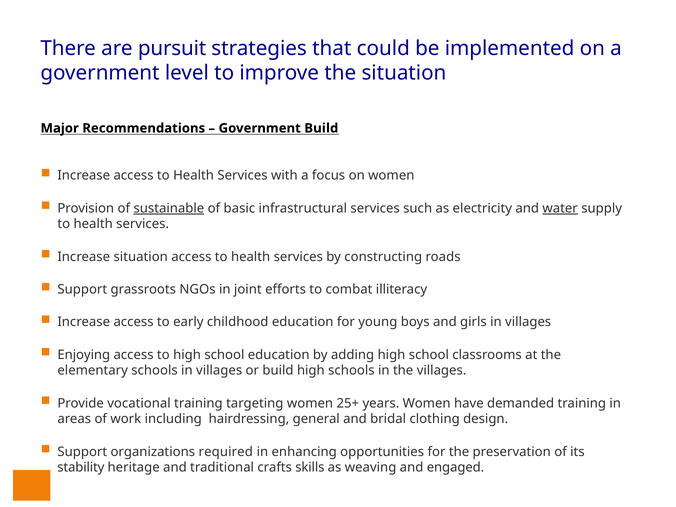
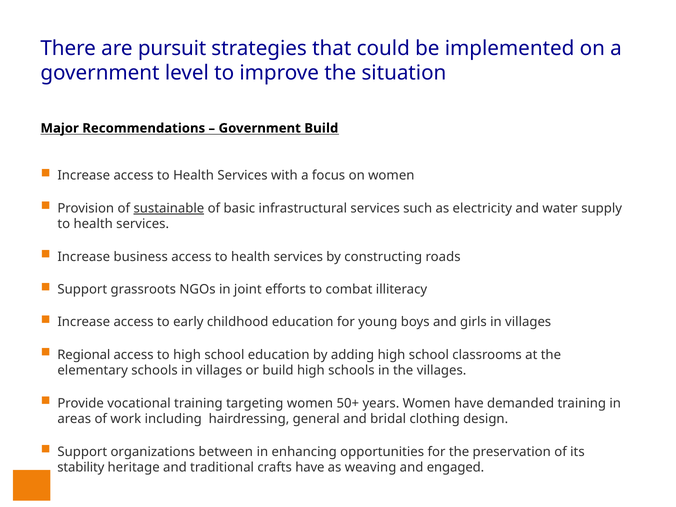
water underline: present -> none (560, 208)
Increase situation: situation -> business (141, 257)
Enjoying: Enjoying -> Regional (84, 355)
25+: 25+ -> 50+ (348, 403)
required: required -> between (226, 452)
crafts skills: skills -> have (310, 467)
